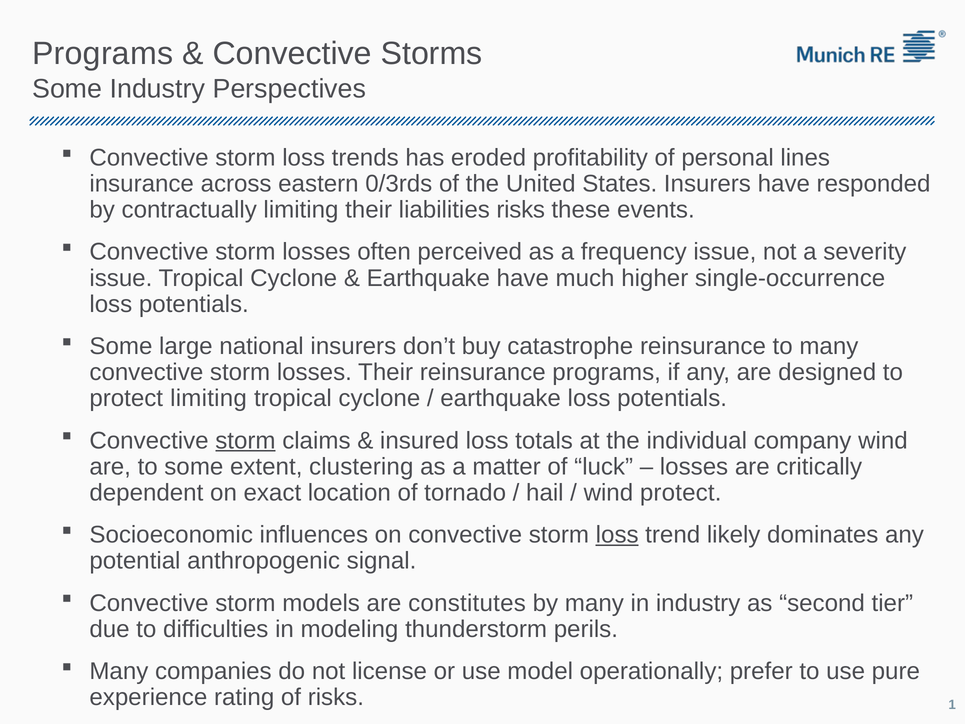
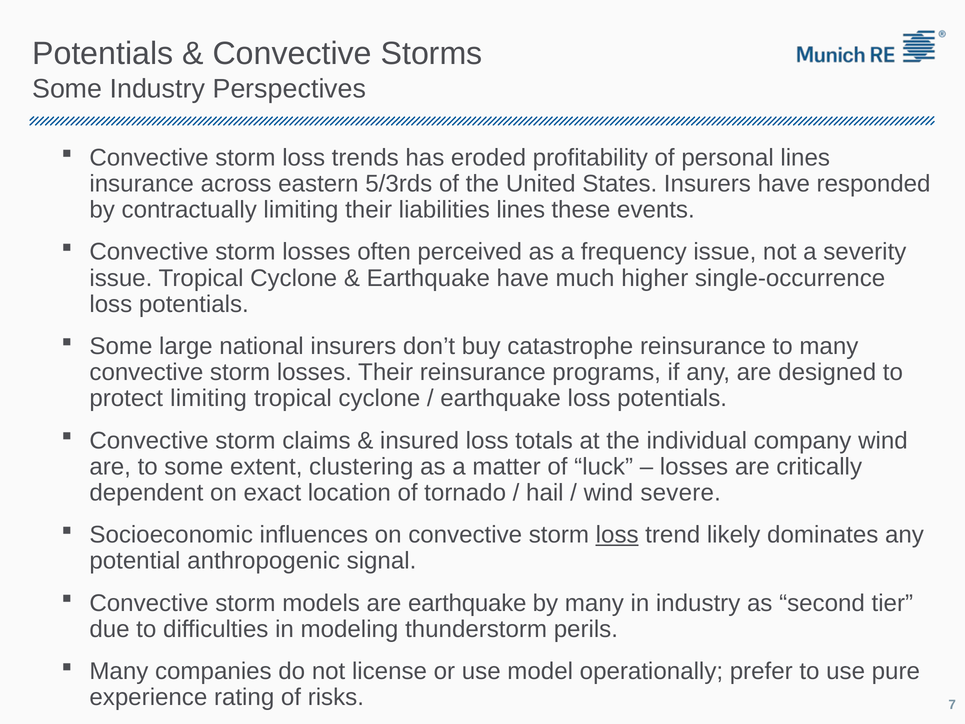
Programs: Programs -> Potentials (103, 54)
0/3rds: 0/3rds -> 5/3rds (399, 184)
liabilities risks: risks -> lines (521, 210)
storm underline: present -> none (245, 440)
wind protect: protect -> severe (681, 493)
are constitutes: constitutes -> earthquake (467, 603)
1: 1 -> 7 (952, 705)
